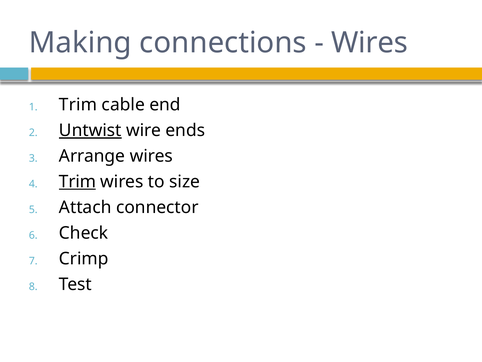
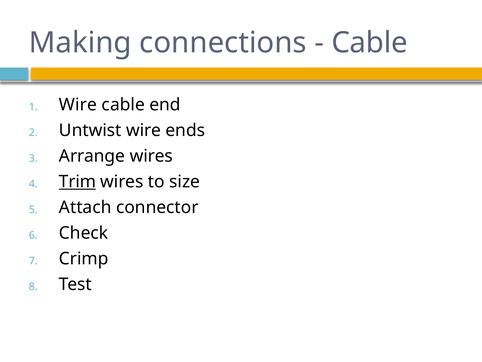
Wires: Wires -> Cable (369, 43)
Trim: Trim -> Wire (78, 105)
Untwist underline: present -> none (90, 130)
